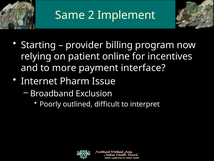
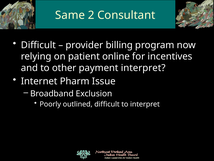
Implement: Implement -> Consultant (126, 15)
Starting: Starting -> Difficult (38, 45)
more: more -> other (64, 68)
payment interface: interface -> interpret (143, 68)
